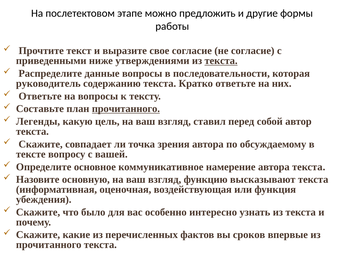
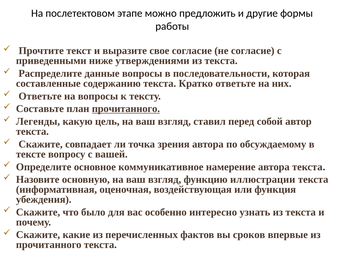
текста underline: present -> none (221, 61)
руководитель: руководитель -> составленные (48, 83)
высказывают: высказывают -> иллюстрации (263, 179)
